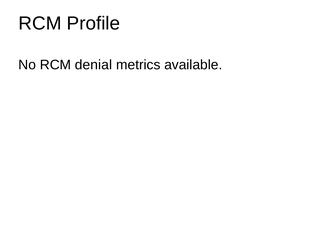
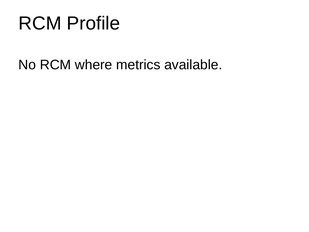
denial: denial -> where (94, 65)
